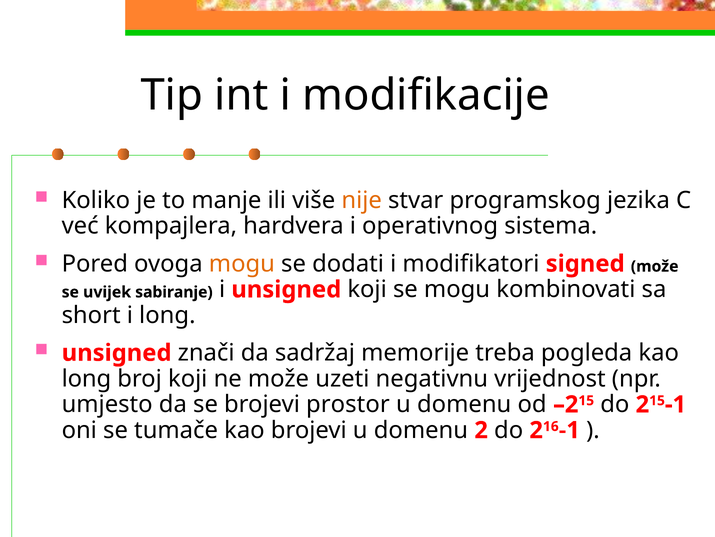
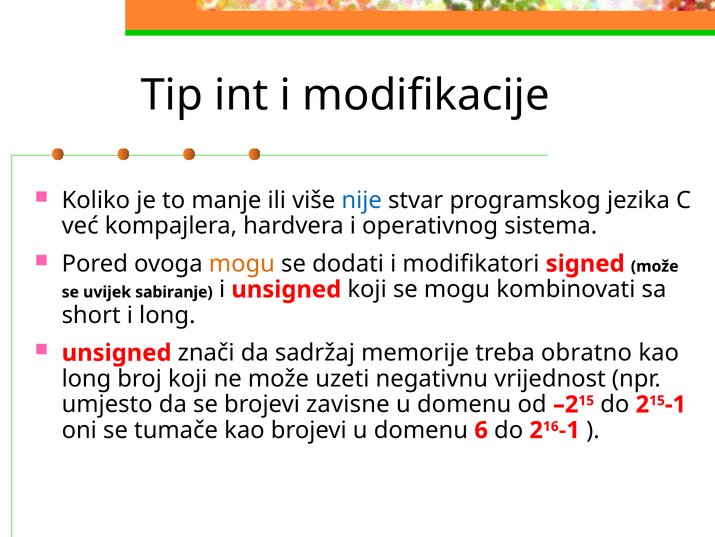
nije colour: orange -> blue (362, 200)
pogleda: pogleda -> obratno (587, 353)
prostor: prostor -> zavisne (348, 404)
domenu 2: 2 -> 6 (481, 430)
